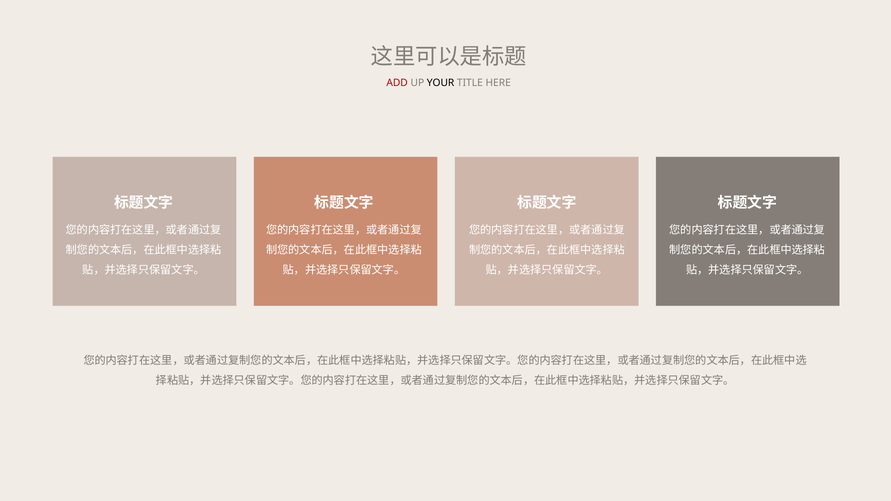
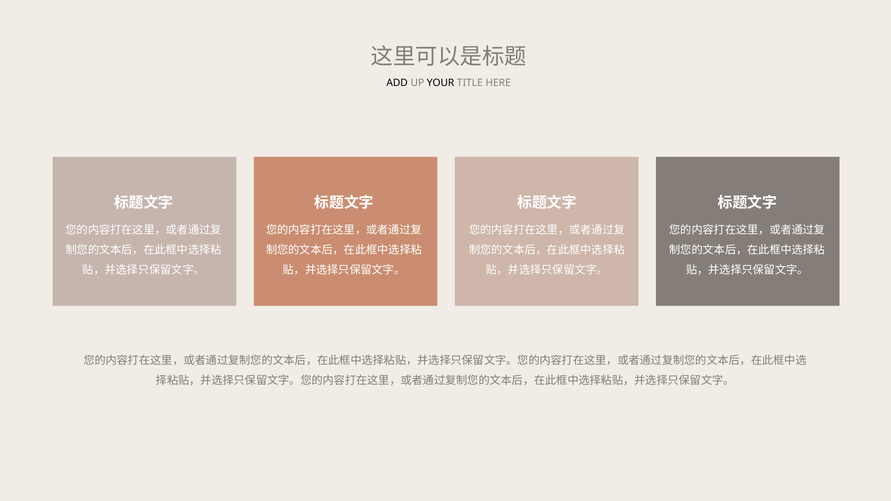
ADD colour: red -> black (397, 83)
